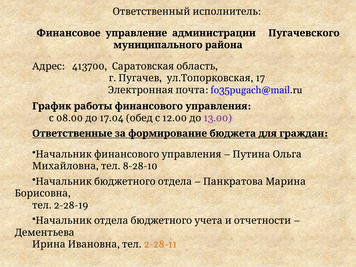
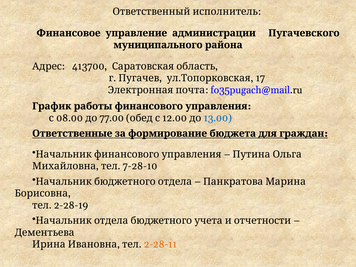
17.04: 17.04 -> 77.00 (112, 118)
13.00 colour: purple -> blue (218, 118)
8-28-10: 8-28-10 -> 7-28-10 (140, 166)
